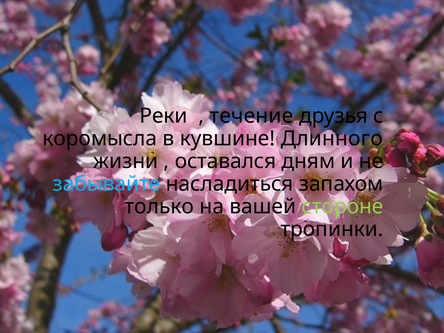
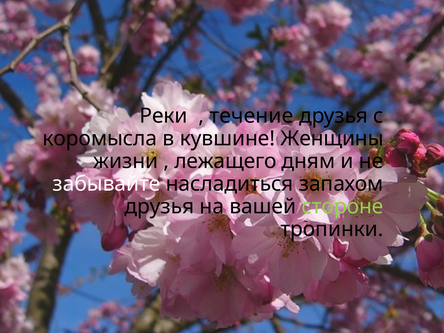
Длинного: Длинного -> Женщины (332, 139)
оставался: оставался -> лежащего (225, 161)
забывайте colour: light blue -> white (106, 184)
только: только -> друзья (159, 207)
